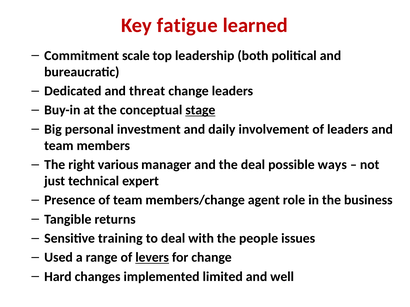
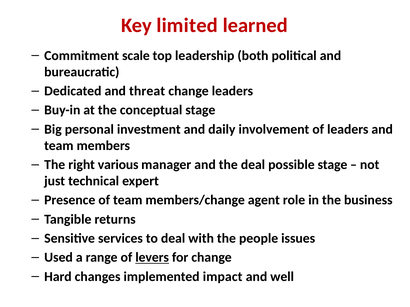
fatigue: fatigue -> limited (187, 25)
stage underline: present -> none (200, 110)
possible ways: ways -> stage (332, 165)
training: training -> services (120, 239)
limited: limited -> impact (223, 277)
